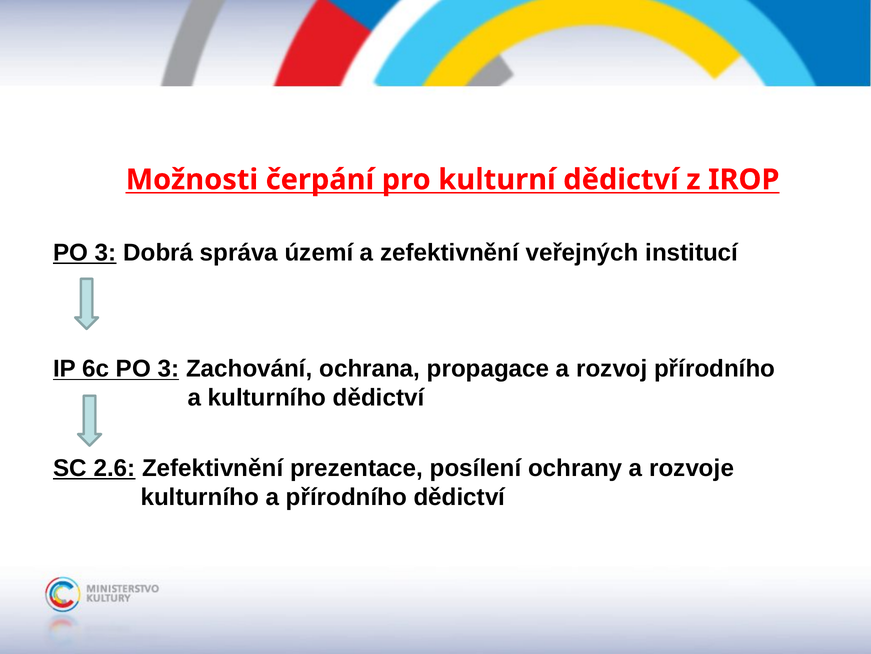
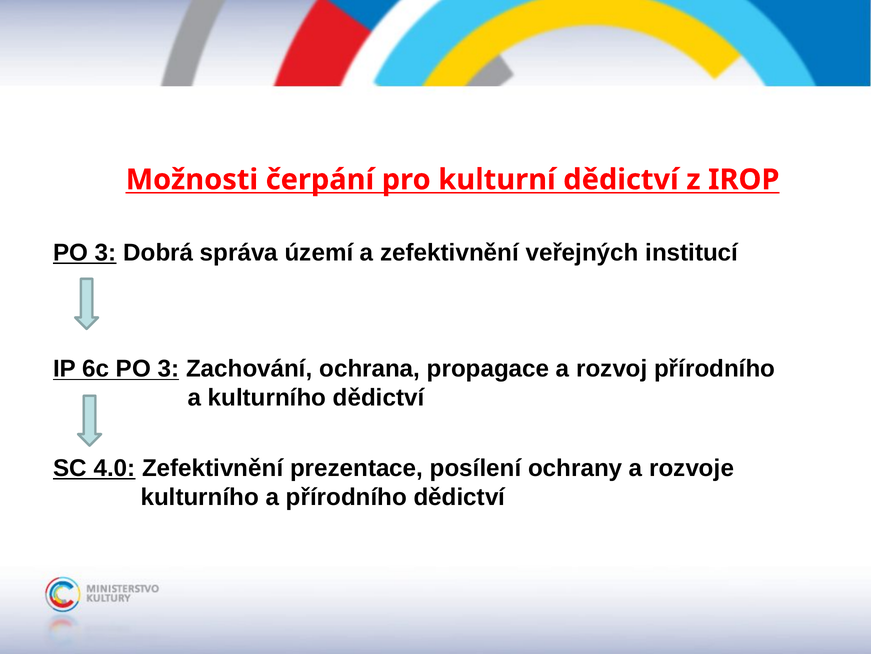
2.6: 2.6 -> 4.0 (114, 468)
